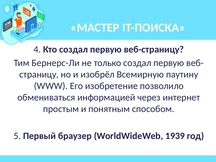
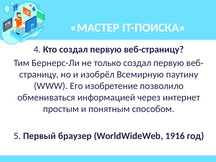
1939: 1939 -> 1916 (175, 136)
